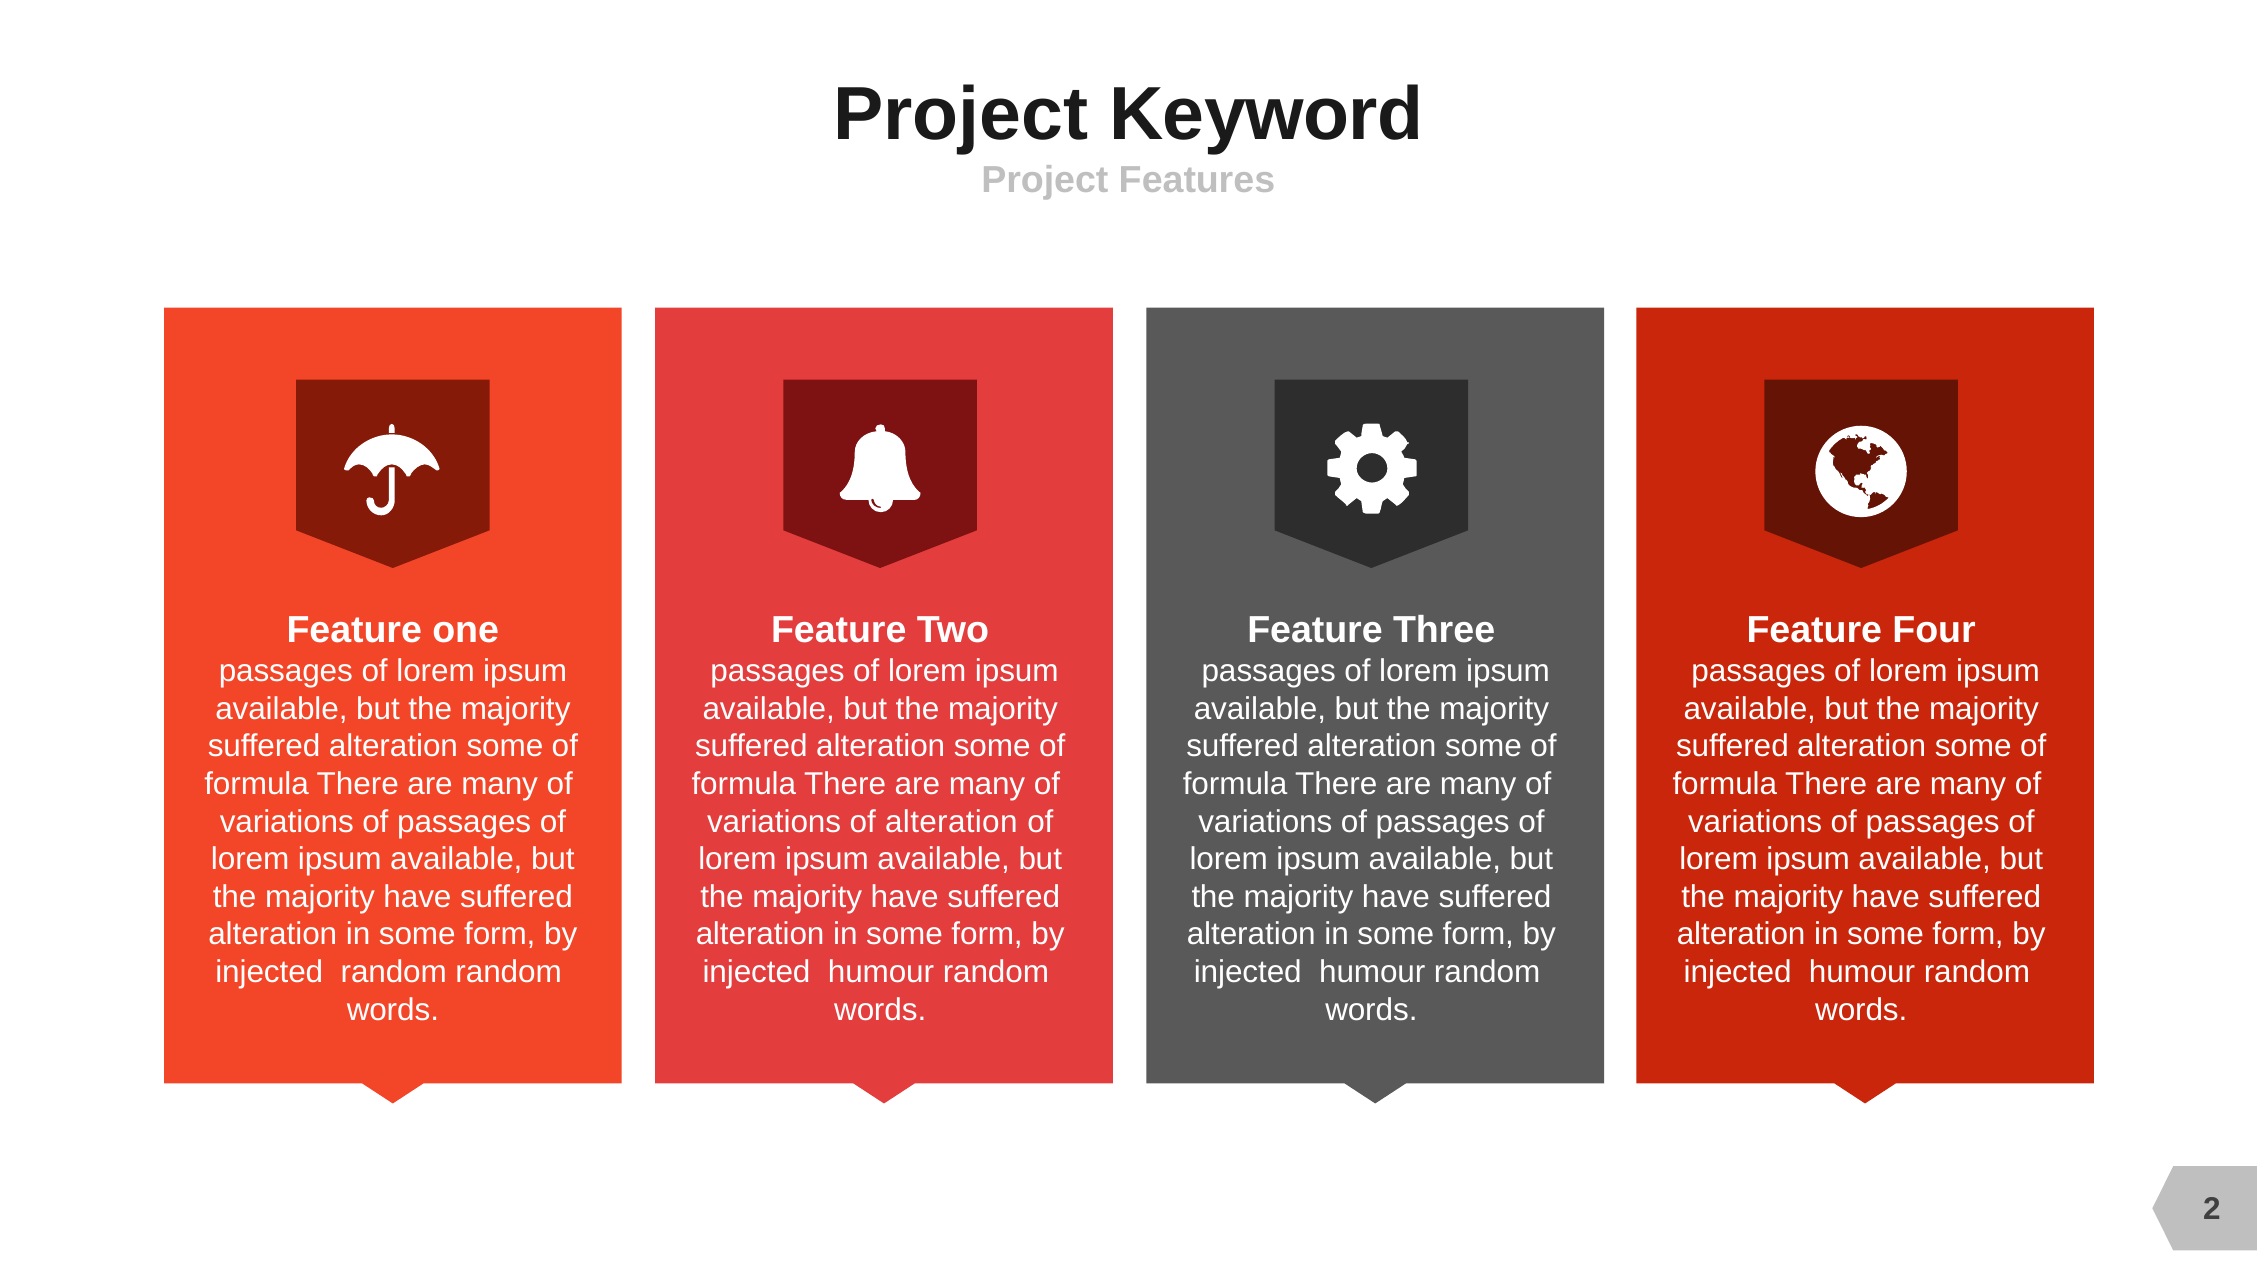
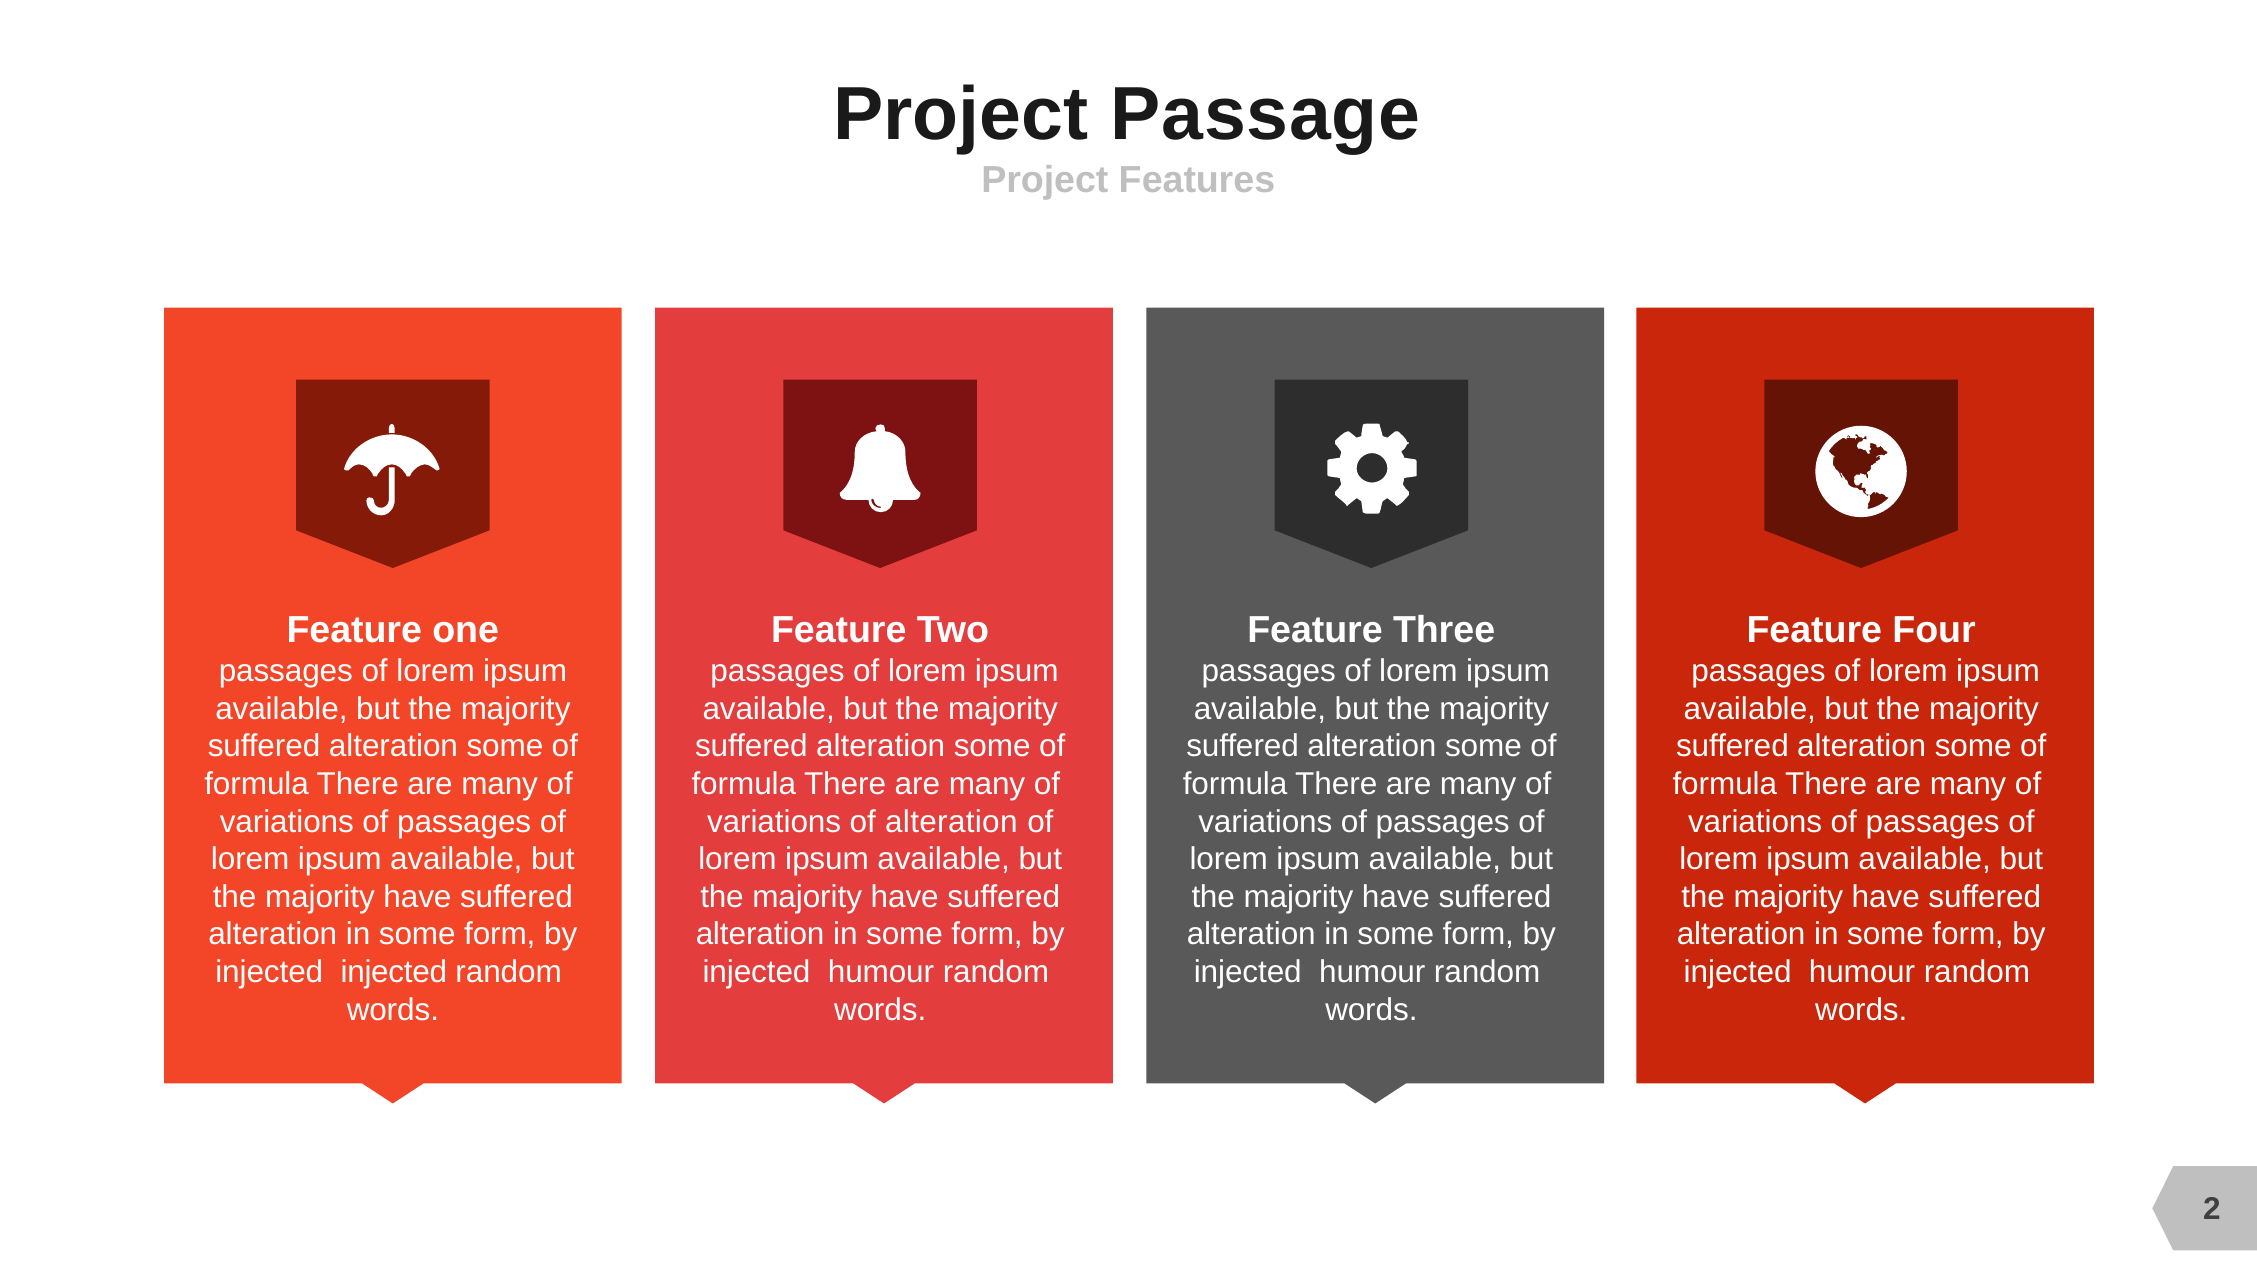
Keyword: Keyword -> Passage (1266, 115)
injected random: random -> injected (394, 973)
